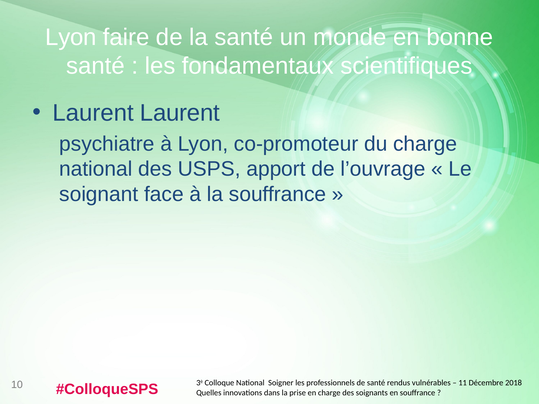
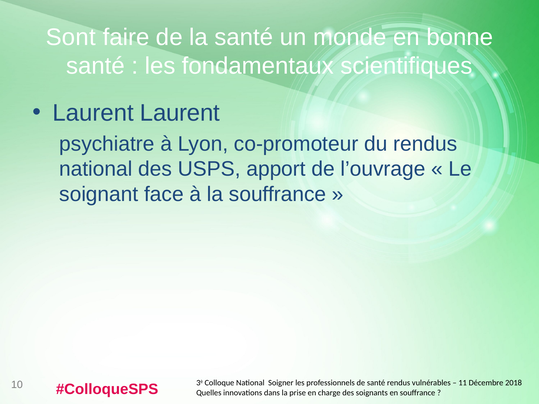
Lyon: Lyon -> Sont (71, 37)
du charge: charge -> rendus (425, 144)
